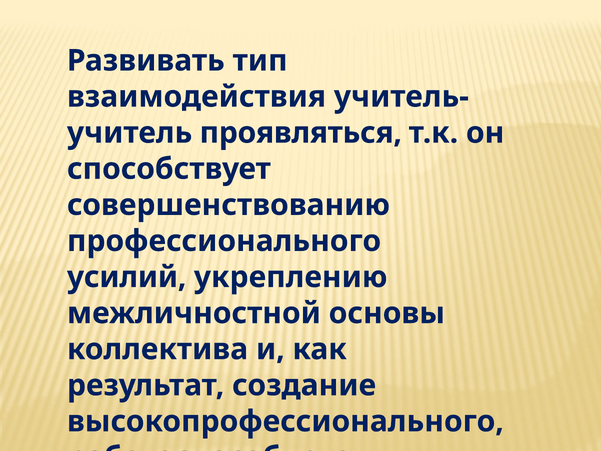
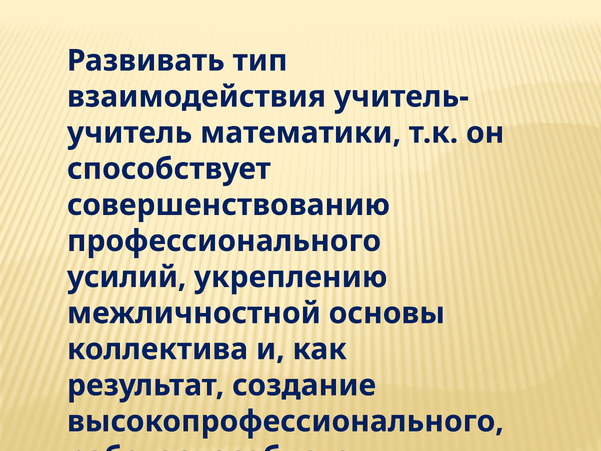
проявляться: проявляться -> математики (301, 133)
